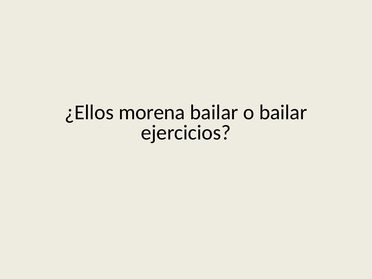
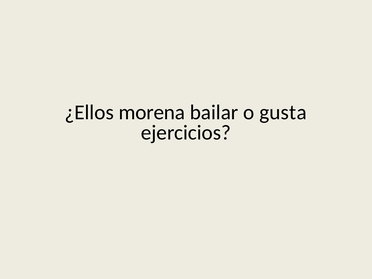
o bailar: bailar -> gusta (283, 112)
